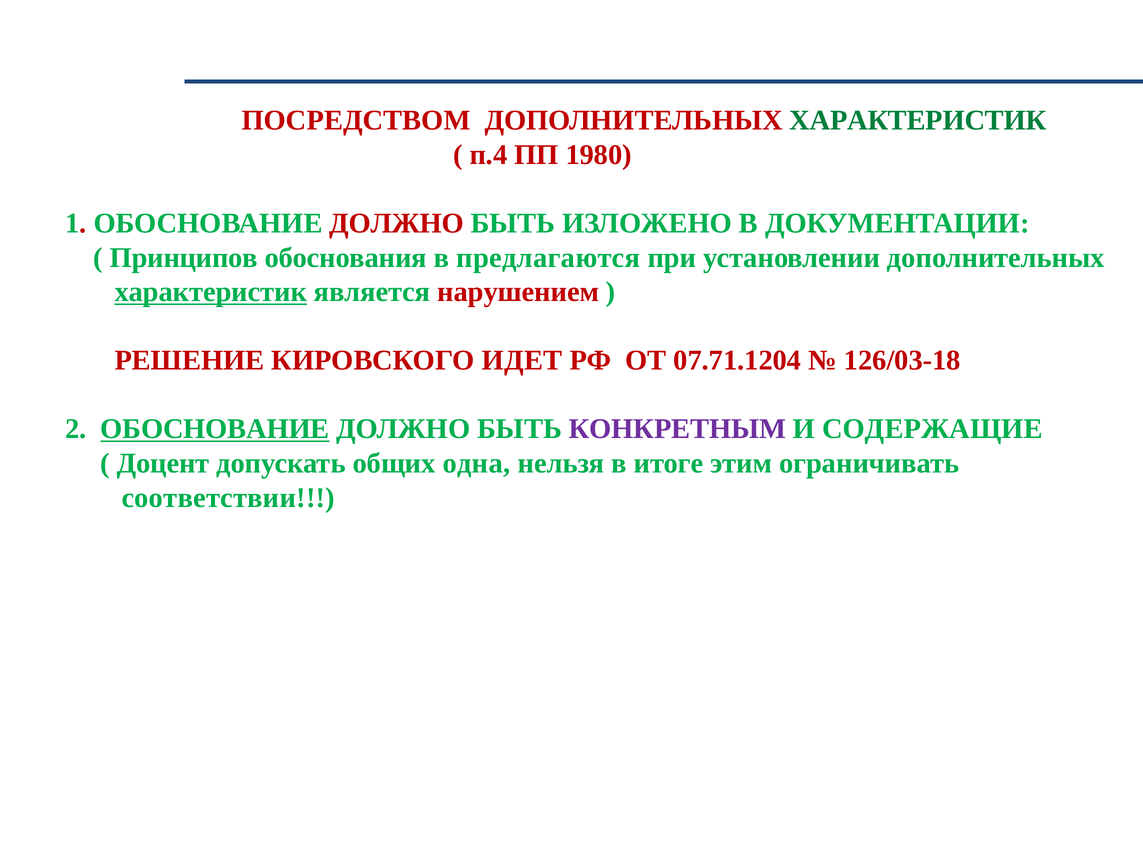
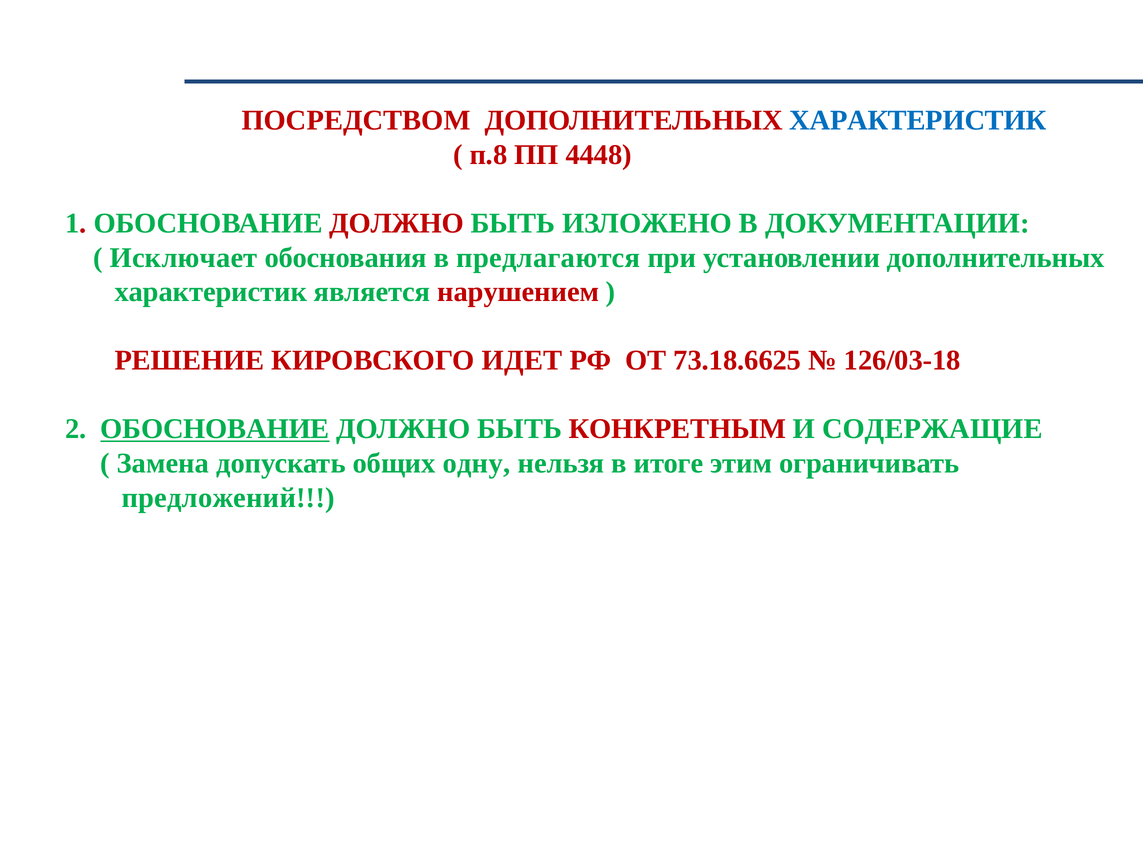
ХАРАКТЕРИСТИК colour: green -> blue (918, 121)
п.4: п.4 -> п.8 (488, 155)
1980: 1980 -> 4448 (599, 155)
Принципов: Принципов -> Исключает (184, 258)
характеристик underline: present -> none (211, 292)
07.71.1204: 07.71.1204 -> 73.18.6625 (737, 361)
КОНКРЕТНЫМ colour: purple -> red (677, 429)
Доцент: Доцент -> Замена (163, 463)
одна: одна -> одну (477, 463)
соответствии: соответствии -> предложений (228, 498)
